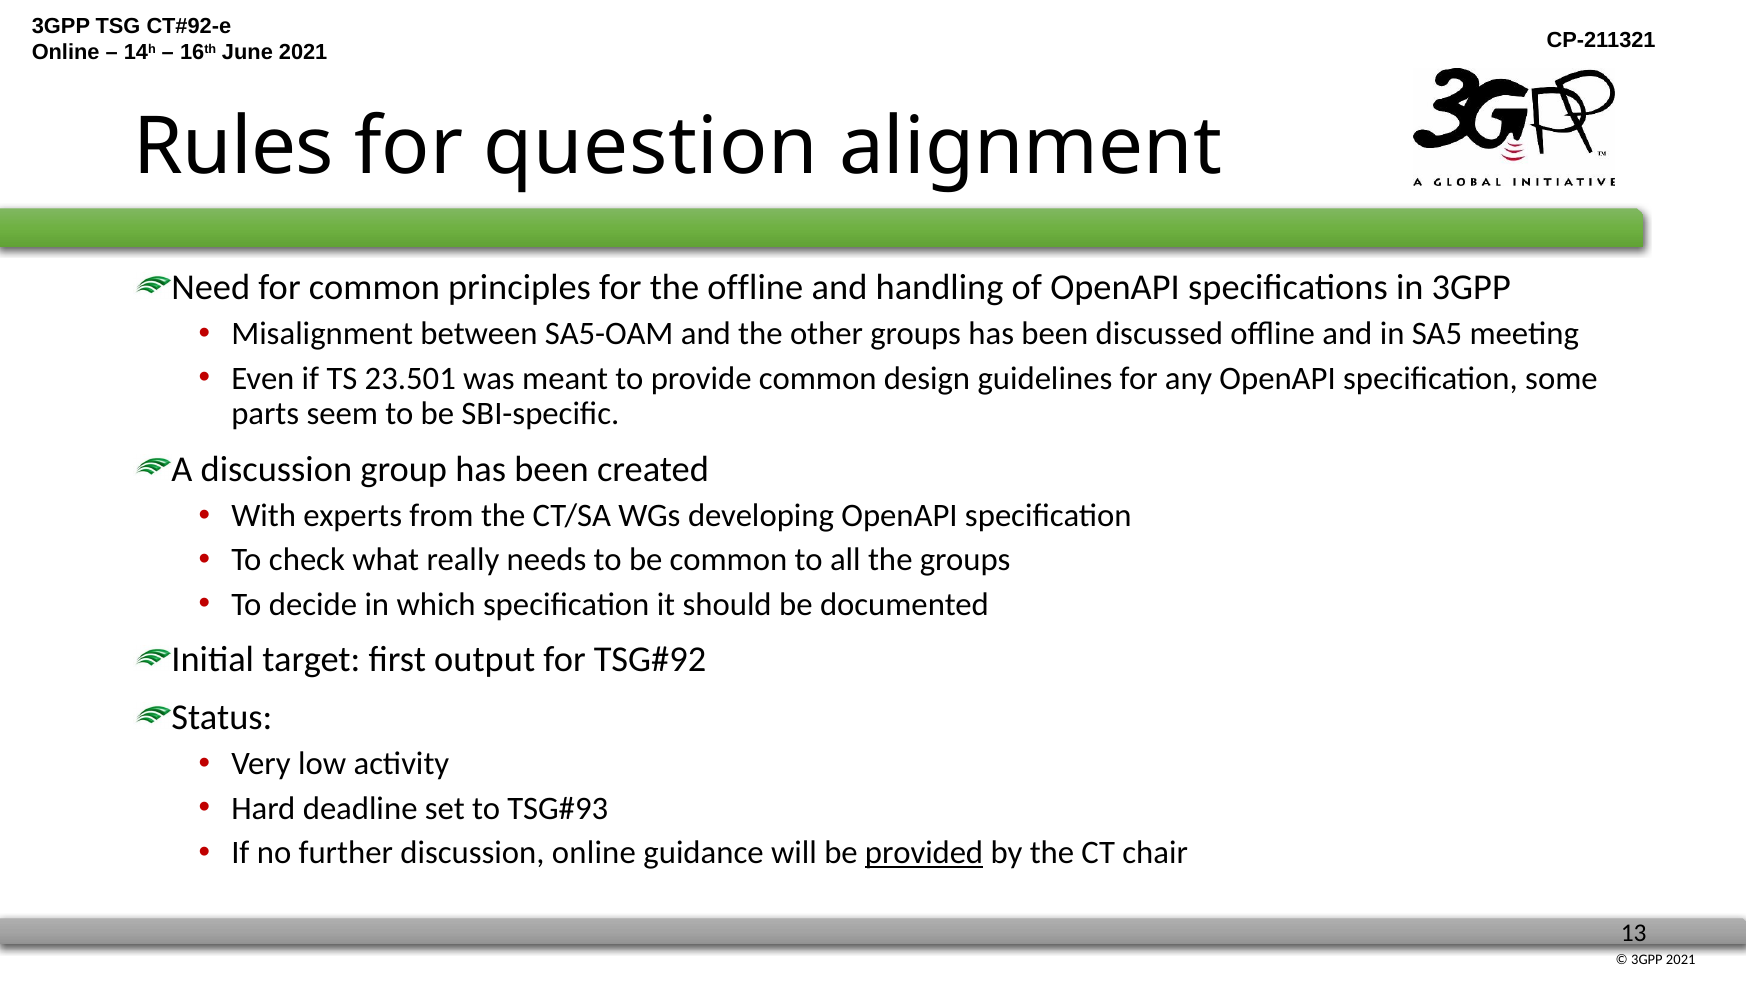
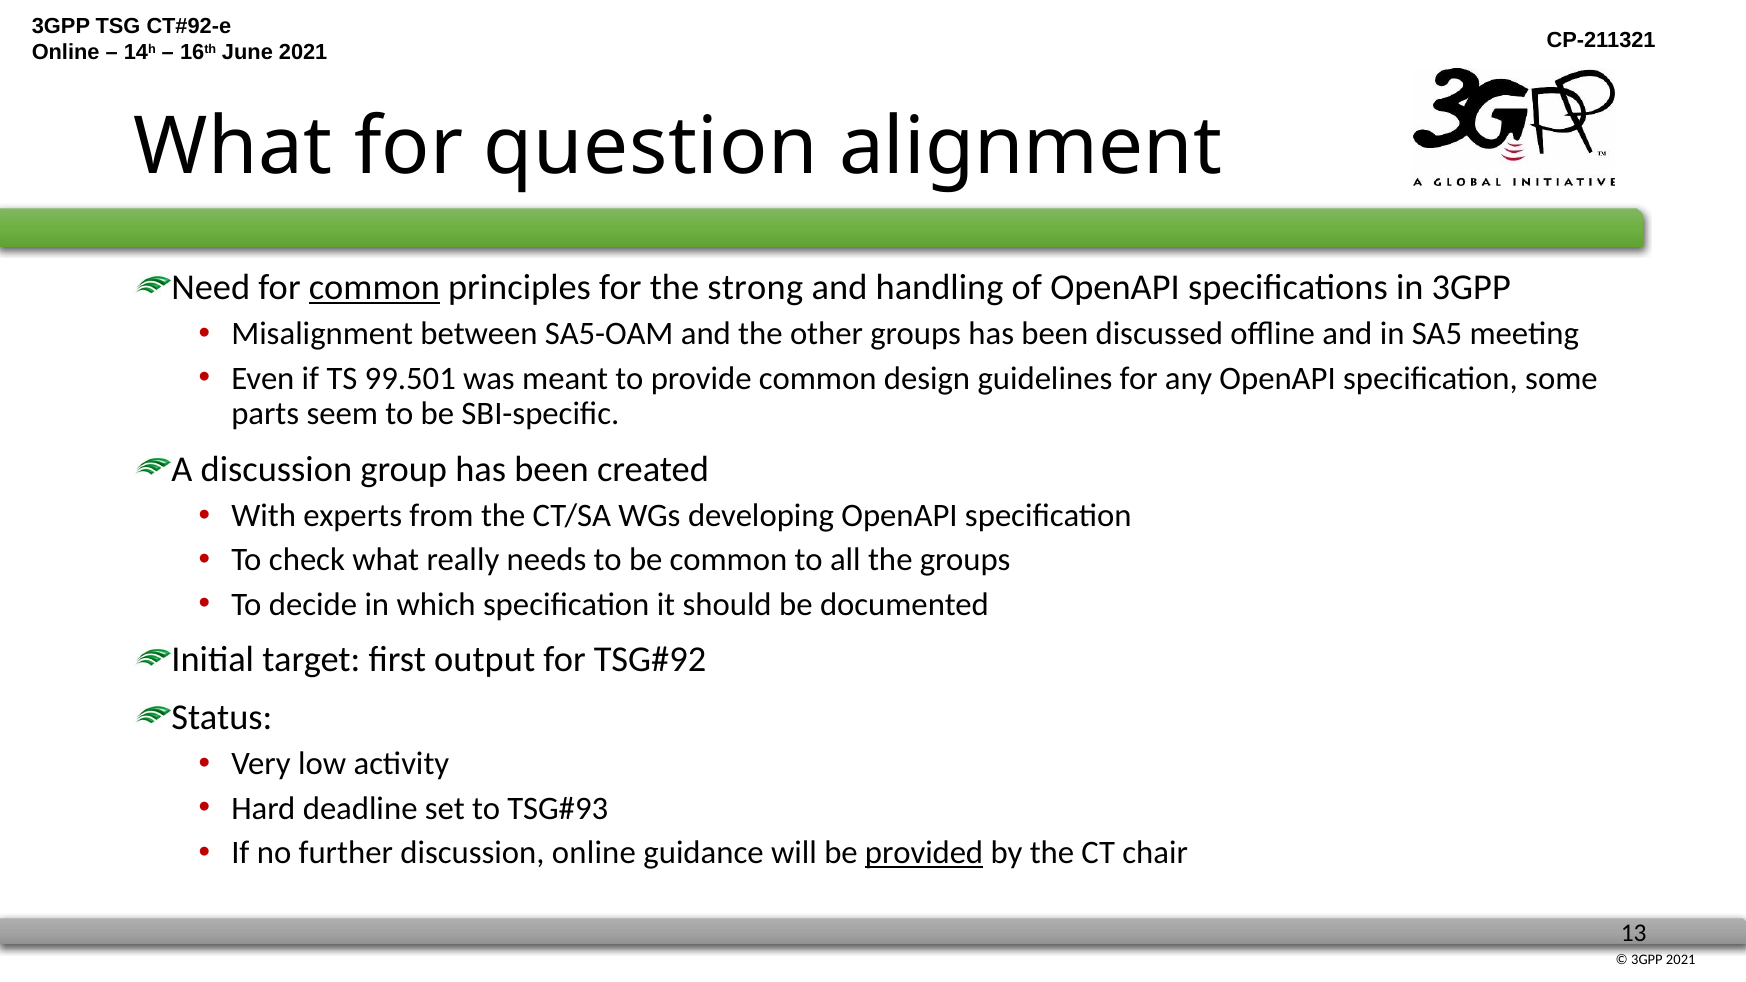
Rules: Rules -> What (233, 147)
common underline: none -> present (374, 287)
the offline: offline -> strong (755, 287)
23.501: 23.501 -> 99.501 (410, 378)
